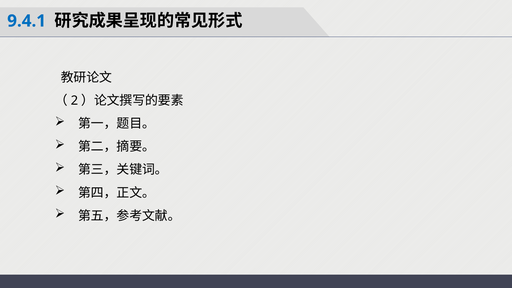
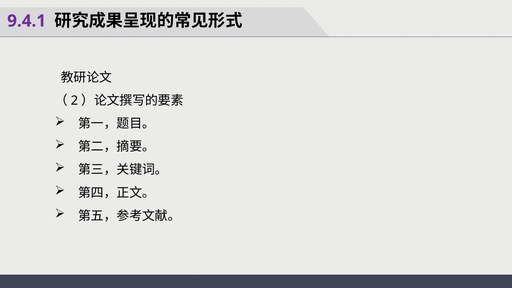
9.4.1 colour: blue -> purple (27, 21)
